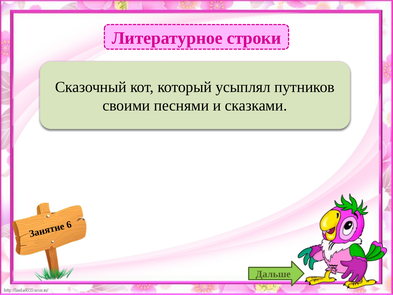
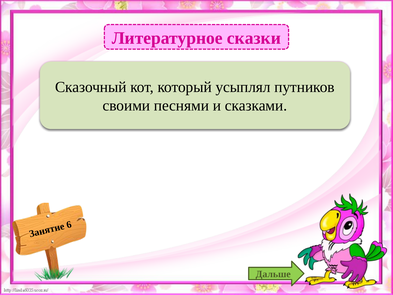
строки: строки -> сказки (254, 38)
